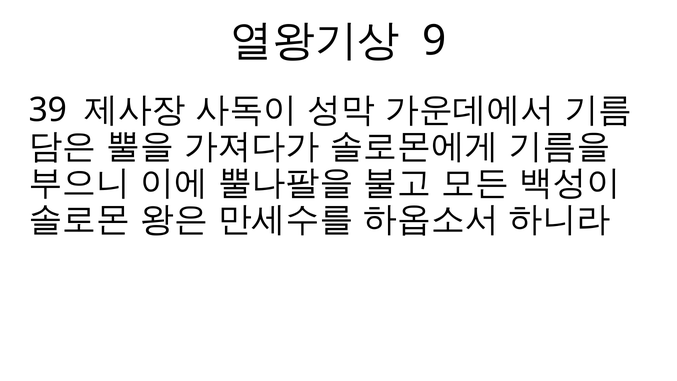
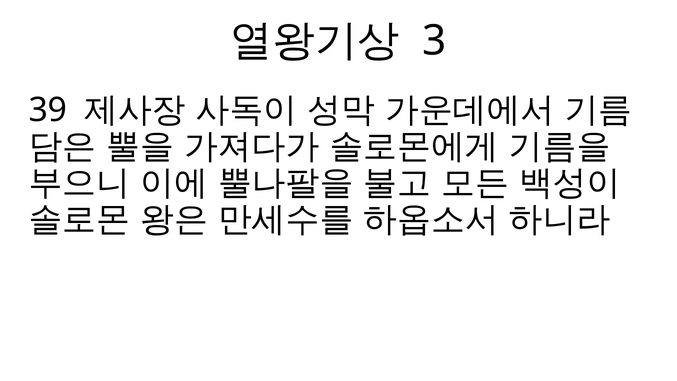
9: 9 -> 3 (434, 41)
